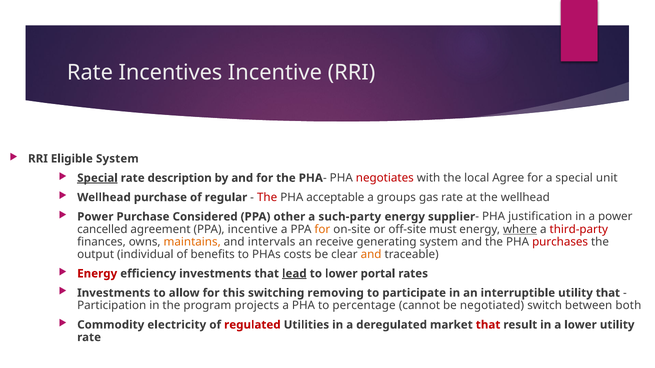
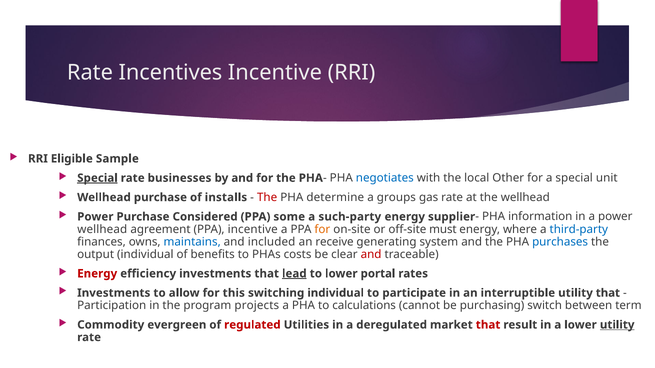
Eligible System: System -> Sample (117, 159)
description: description -> businesses (180, 178)
negotiates colour: red -> blue (385, 178)
Agree: Agree -> Other (508, 178)
regular: regular -> installs (226, 198)
acceptable: acceptable -> determine (335, 198)
other: other -> some (289, 217)
justification: justification -> information (540, 217)
cancelled: cancelled -> wellhead (102, 229)
where underline: present -> none (520, 229)
third-party colour: red -> blue (579, 229)
maintains colour: orange -> blue (192, 242)
intervals: intervals -> included (272, 242)
purchases colour: red -> blue (560, 242)
and colour: orange -> red (371, 255)
switching removing: removing -> individual (336, 293)
percentage: percentage -> calculations (364, 306)
negotiated: negotiated -> purchasing (492, 306)
both: both -> term (628, 306)
electricity: electricity -> evergreen (177, 325)
utility underline: none -> present (617, 325)
